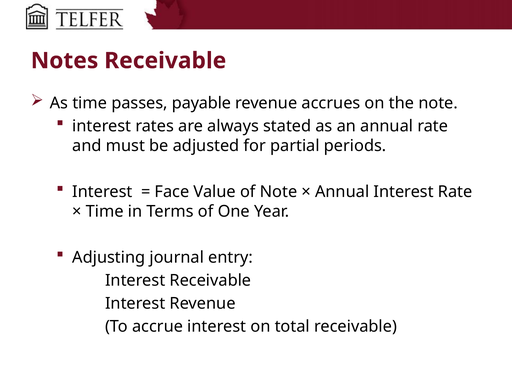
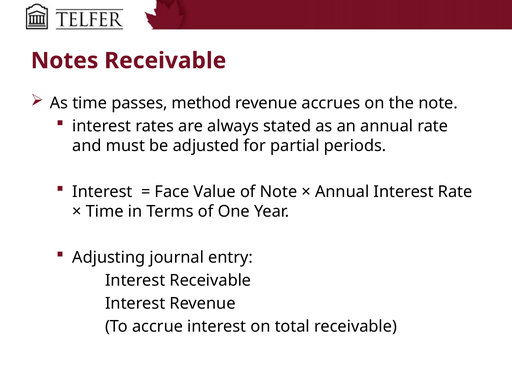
payable: payable -> method (201, 103)
